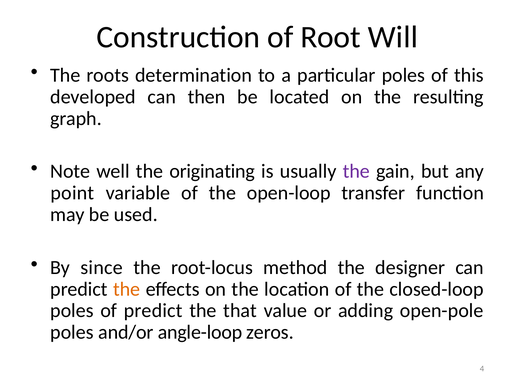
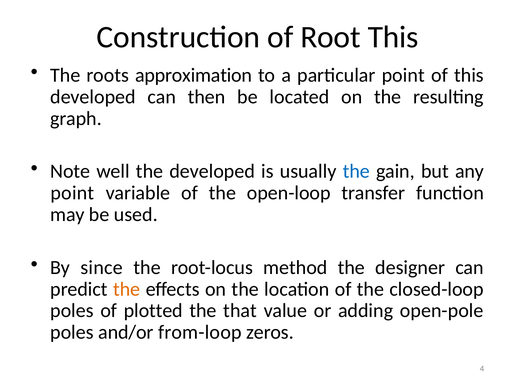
Root Will: Will -> This (393, 37)
determination: determination -> approximation (194, 75)
particular poles: poles -> point (403, 75)
the originating: originating -> developed (212, 171)
the colour: purple -> blue (356, 171)
of predict: predict -> plotted (153, 311)
angle-loop: angle-loop -> from-loop (200, 333)
